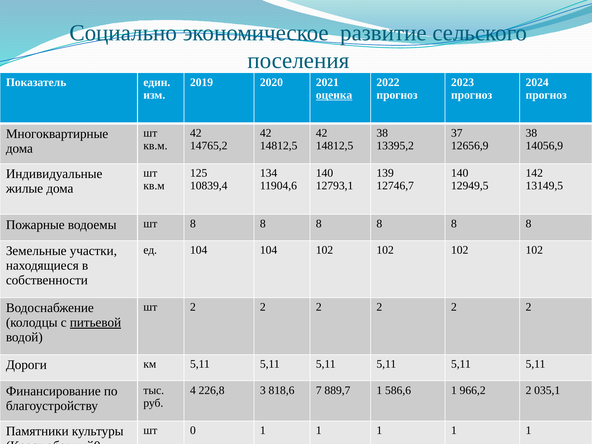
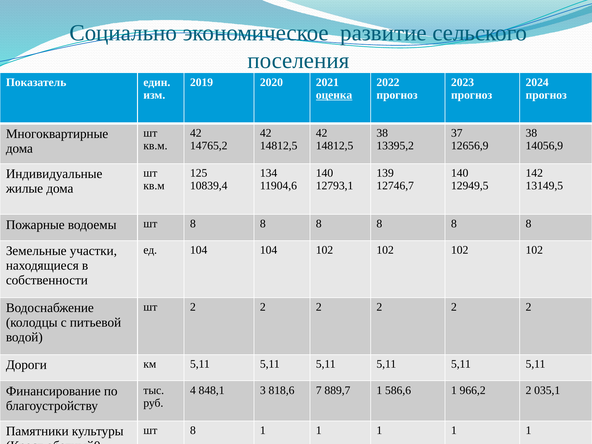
питьевой underline: present -> none (95, 323)
226,8: 226,8 -> 848,1 (212, 390)
0: 0 -> 8 (193, 430)
